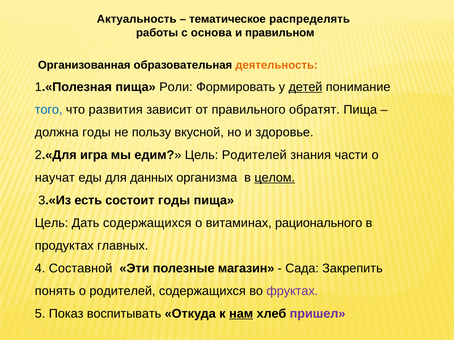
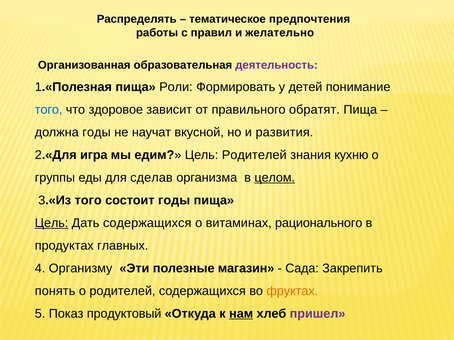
Актуальность: Актуальность -> Распределять (137, 19)
распределять: распределять -> предпочтения (310, 19)
основа: основа -> правил (211, 33)
правильном: правильном -> желательно (280, 33)
деятельность colour: orange -> purple (277, 65)
детей underline: present -> none (305, 87)
развития: развития -> здоровое (116, 110)
пользу: пользу -> научат (151, 132)
здоровье: здоровье -> развития (284, 132)
части: части -> кухню (351, 155)
научат: научат -> группы (55, 178)
данных: данных -> сделав (151, 178)
3.«Из есть: есть -> того (88, 201)
Цель underline: none -> present (52, 223)
Составной: Составной -> Организму (81, 269)
фруктах colour: purple -> orange (292, 291)
воспитывать: воспитывать -> продуктовый (124, 314)
